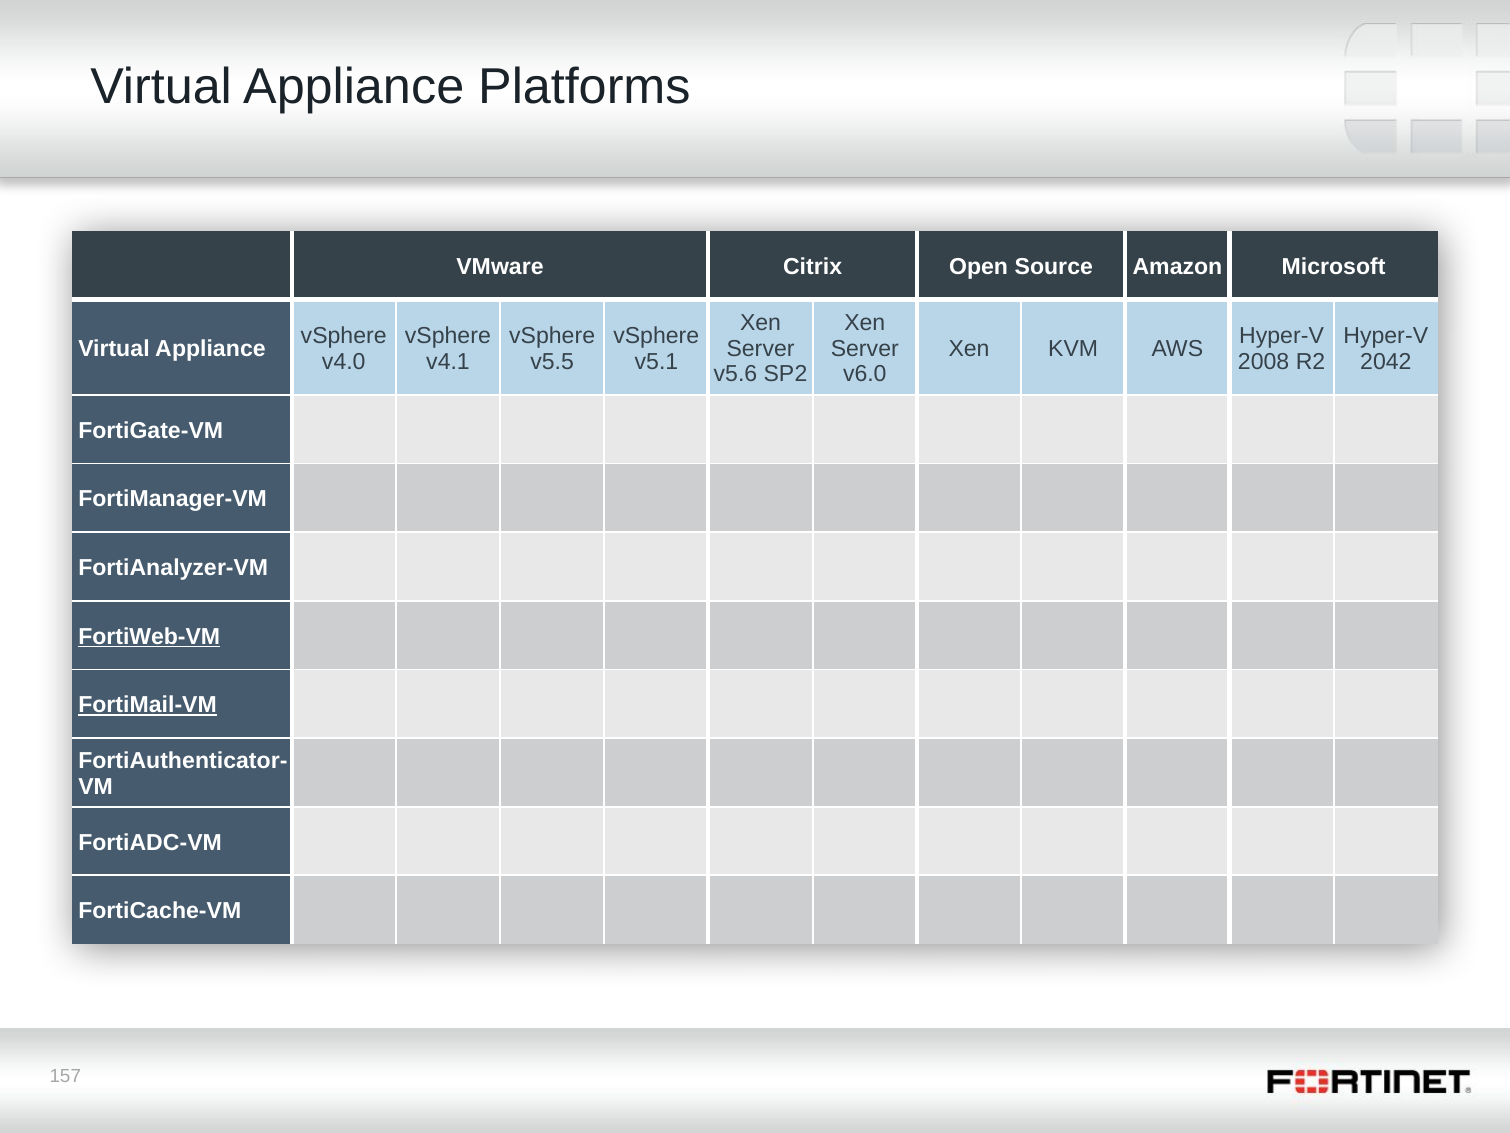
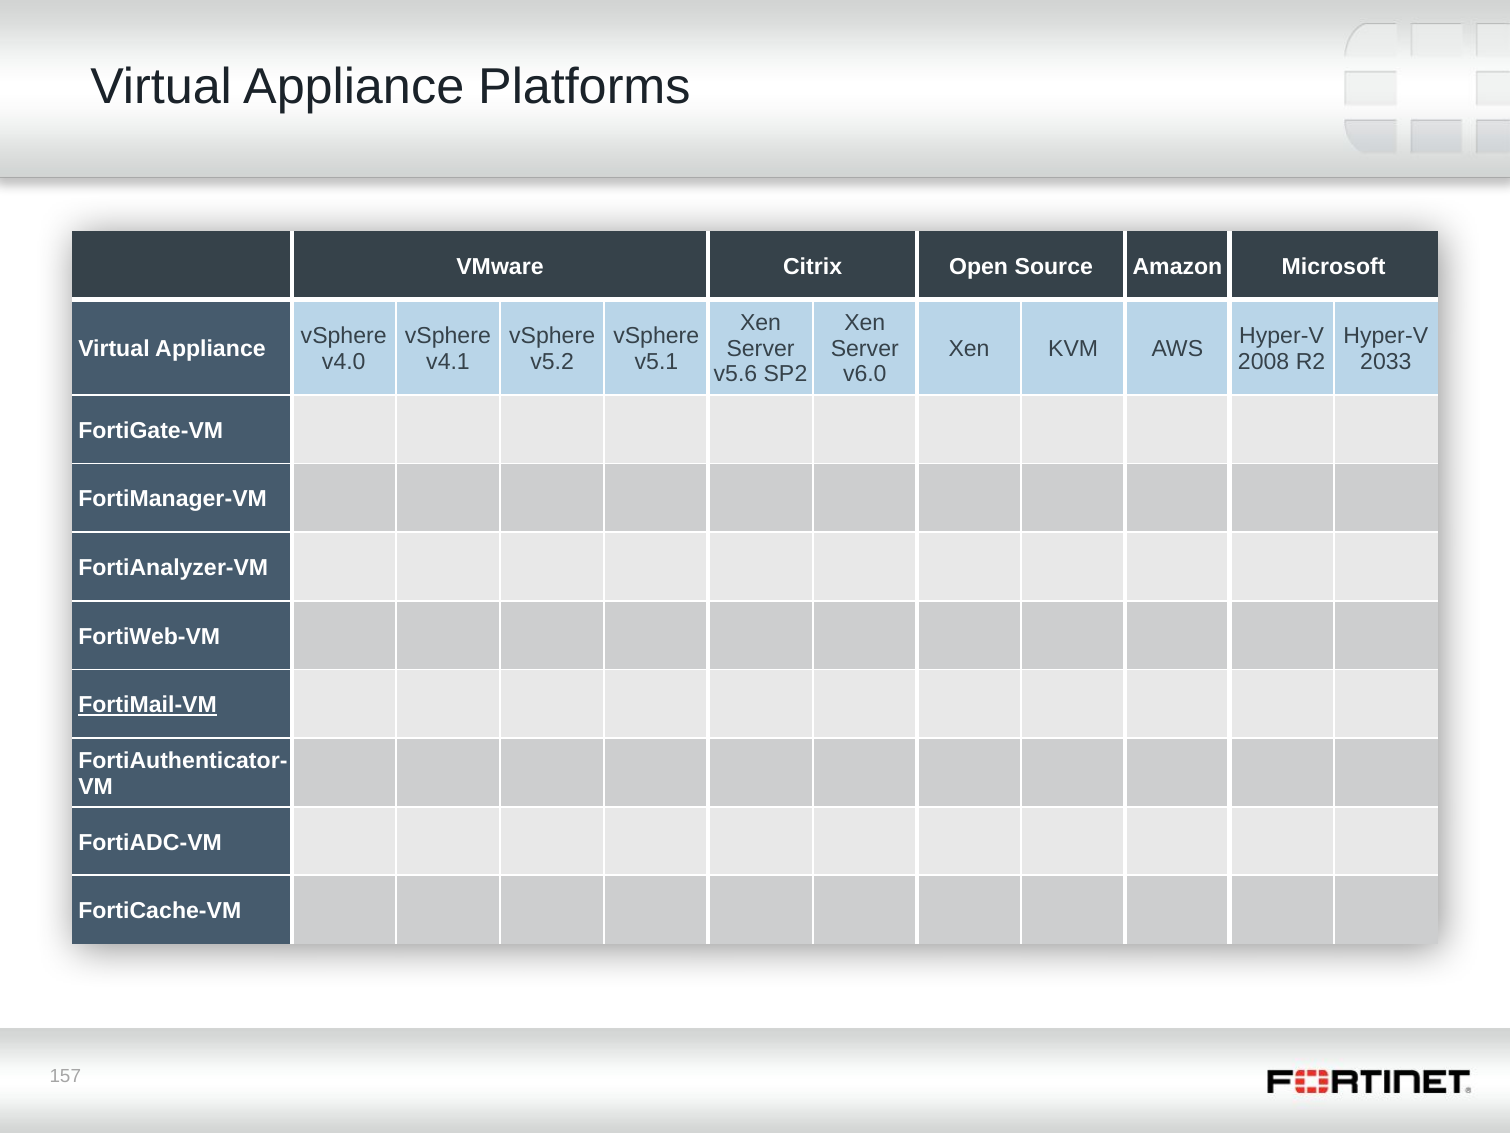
v5.5: v5.5 -> v5.2 (552, 361)
2042: 2042 -> 2033 (1386, 361)
FortiWeb-VM underline: present -> none (149, 636)
